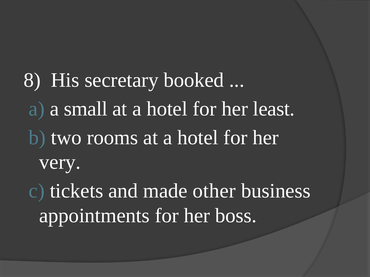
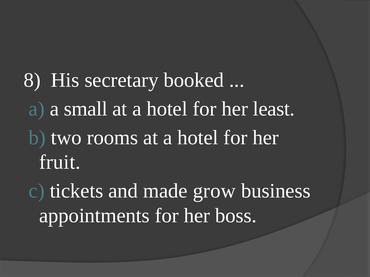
very: very -> fruit (60, 162)
other: other -> grow (214, 191)
